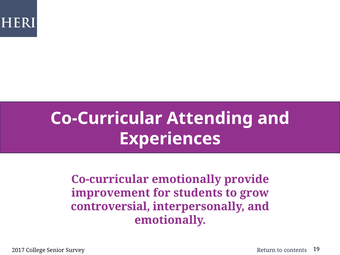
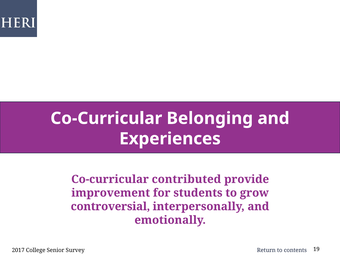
Attending: Attending -> Belonging (210, 118)
Co-curricular emotionally: emotionally -> contributed (186, 179)
